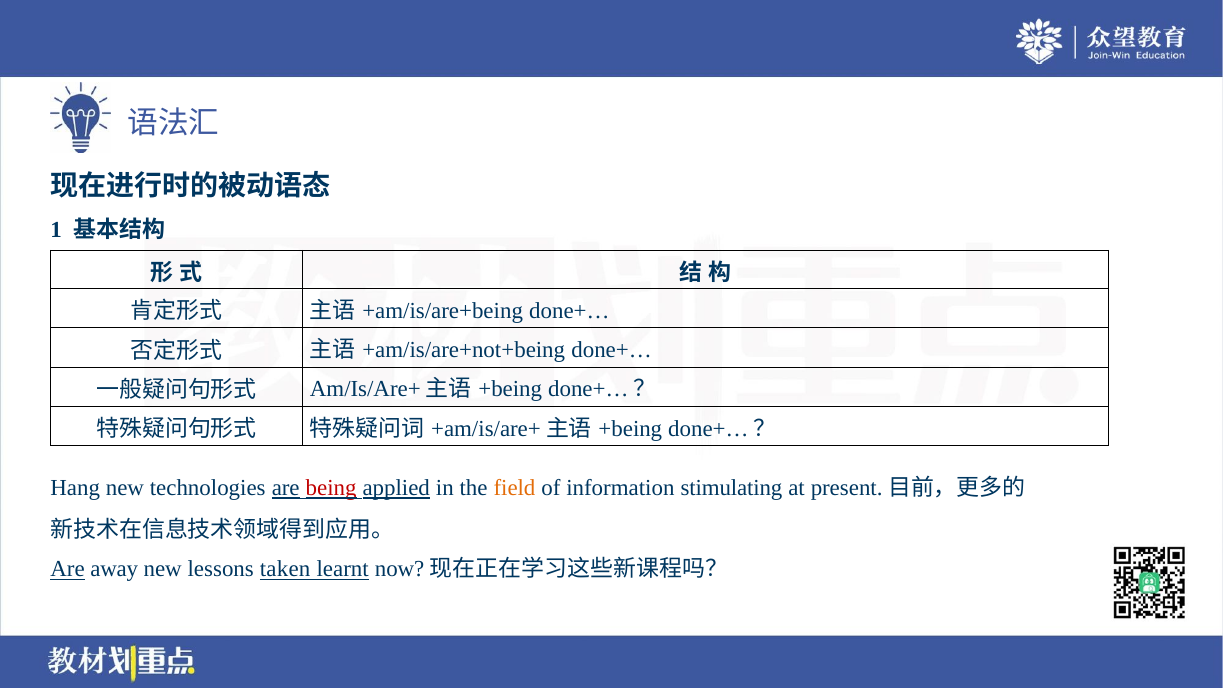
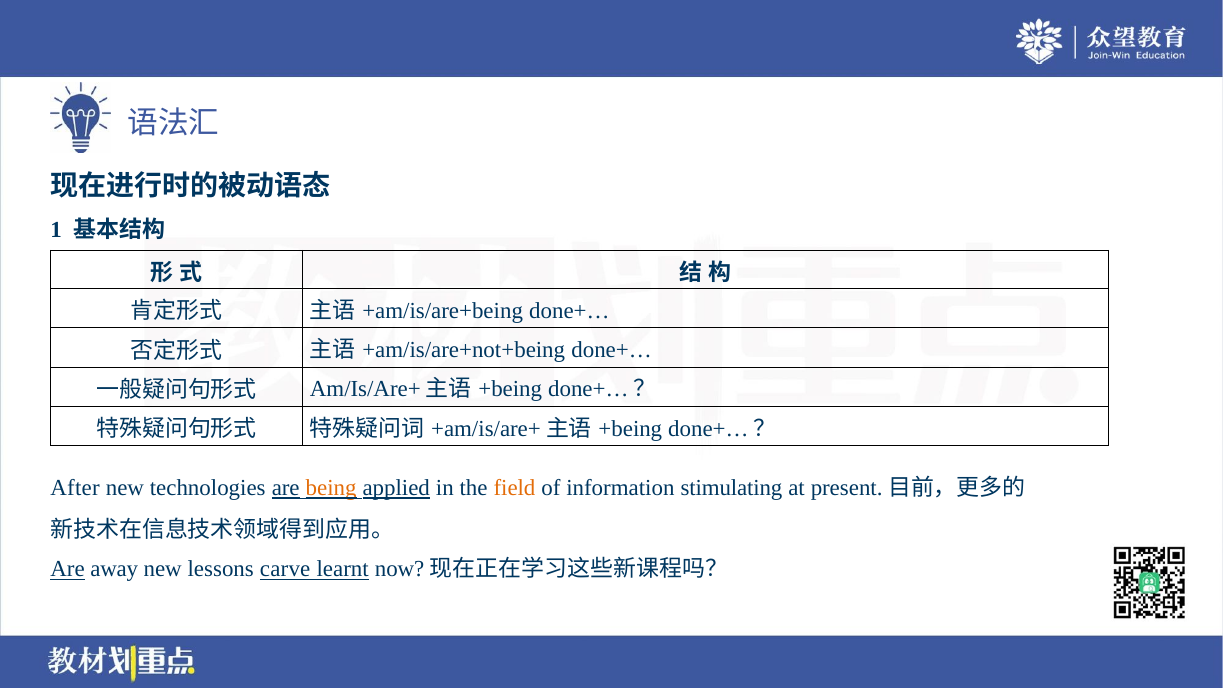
Hang: Hang -> After (75, 488)
being colour: red -> orange (331, 488)
taken: taken -> carve (285, 569)
